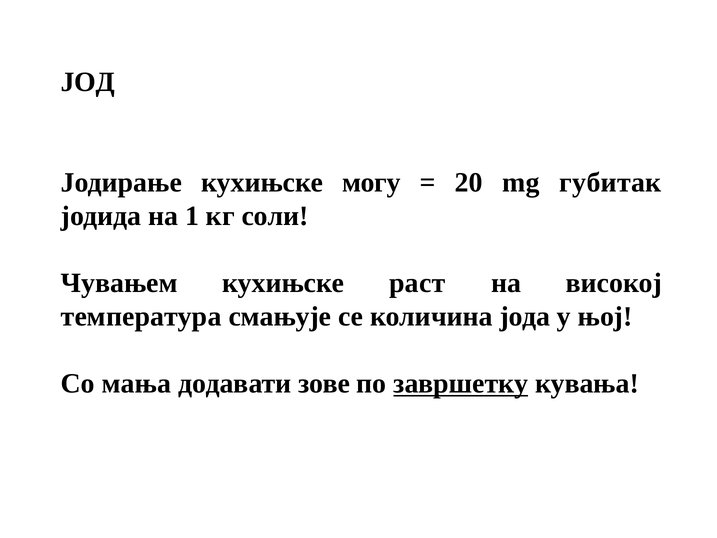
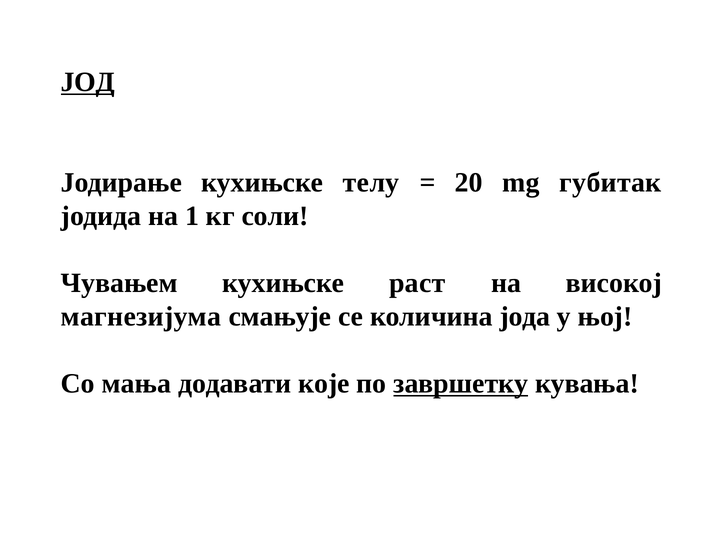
ЈОД underline: none -> present (88, 82)
могу: могу -> телу (371, 183)
температура: температура -> магнезијума (141, 317)
зове: зове -> које (324, 383)
